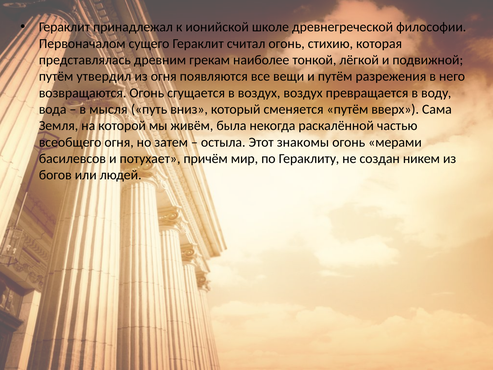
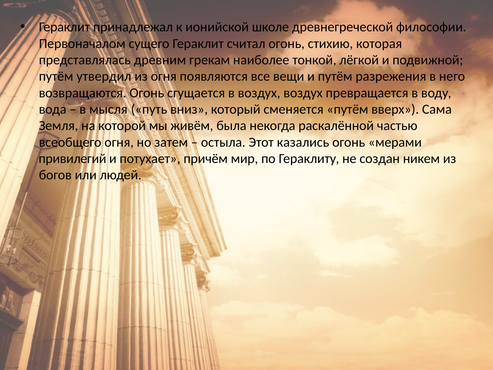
знакомы: знакомы -> казались (303, 142)
басилевсов: басилевсов -> привилегий (72, 159)
